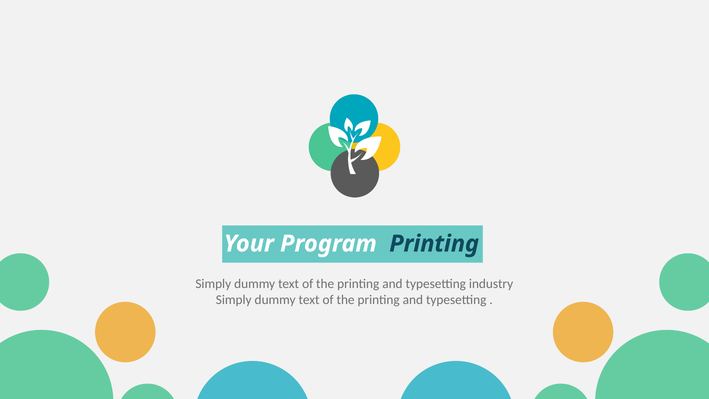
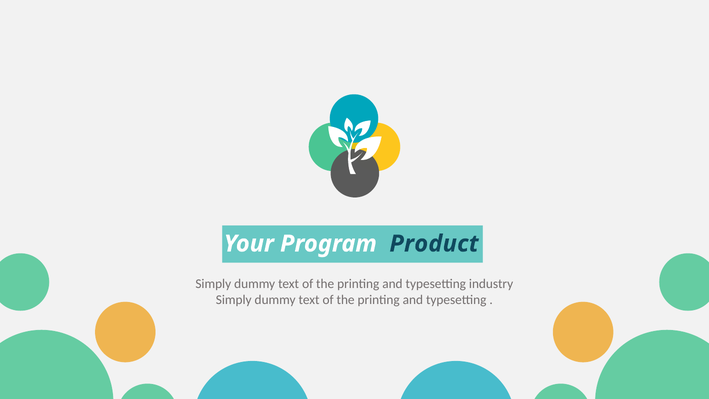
Program Printing: Printing -> Product (434, 244)
